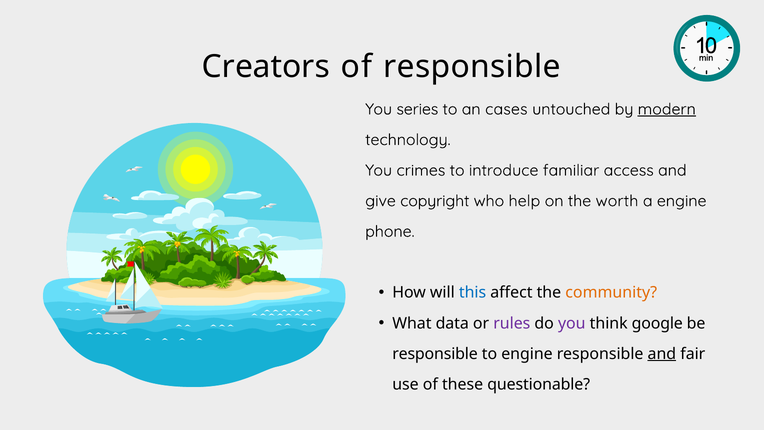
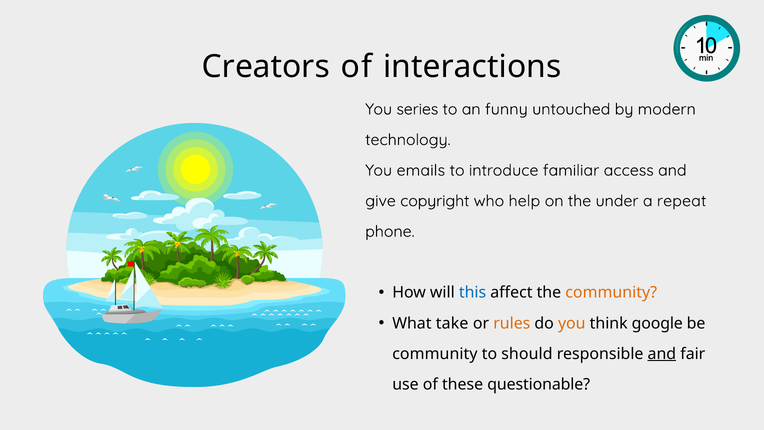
of responsible: responsible -> interactions (472, 67)
cases: cases -> funny (506, 109)
modern underline: present -> none (667, 109)
crimes: crimes -> emails (421, 170)
worth: worth -> under (617, 201)
a engine: engine -> repeat (682, 201)
data: data -> take (452, 323)
rules colour: purple -> orange (512, 323)
you colour: purple -> orange (572, 323)
responsible: responsible -> community (435, 354)
to engine: engine -> should (527, 354)
